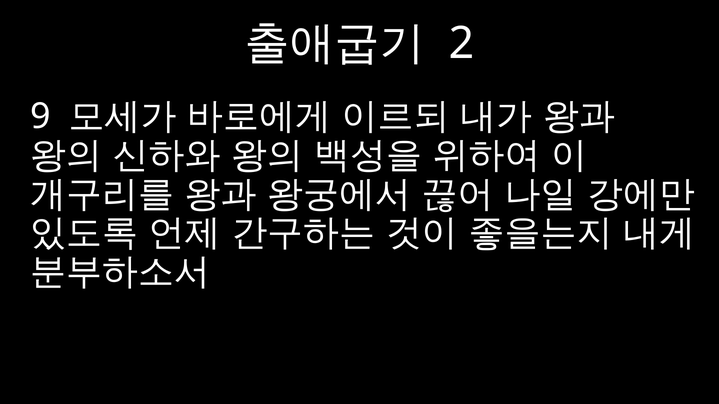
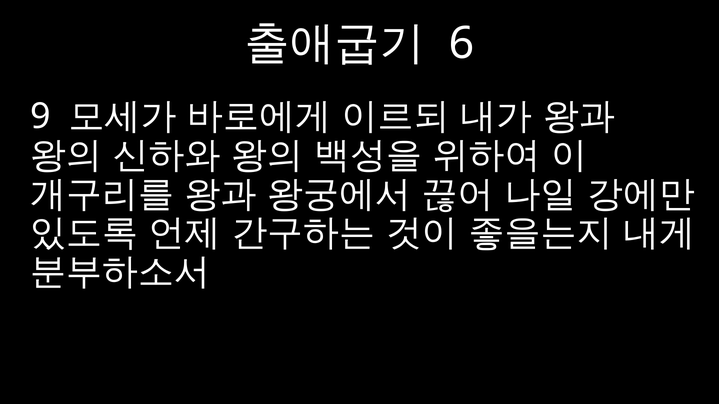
2: 2 -> 6 (461, 43)
